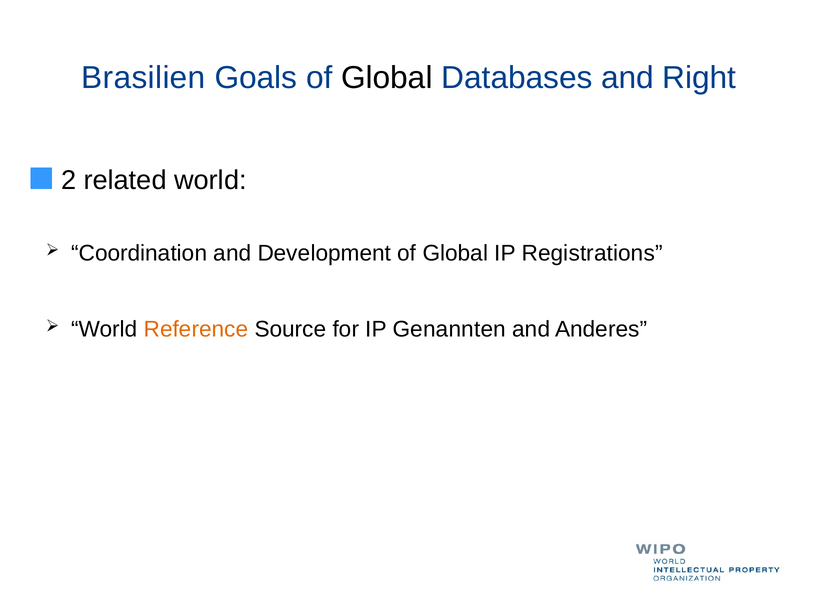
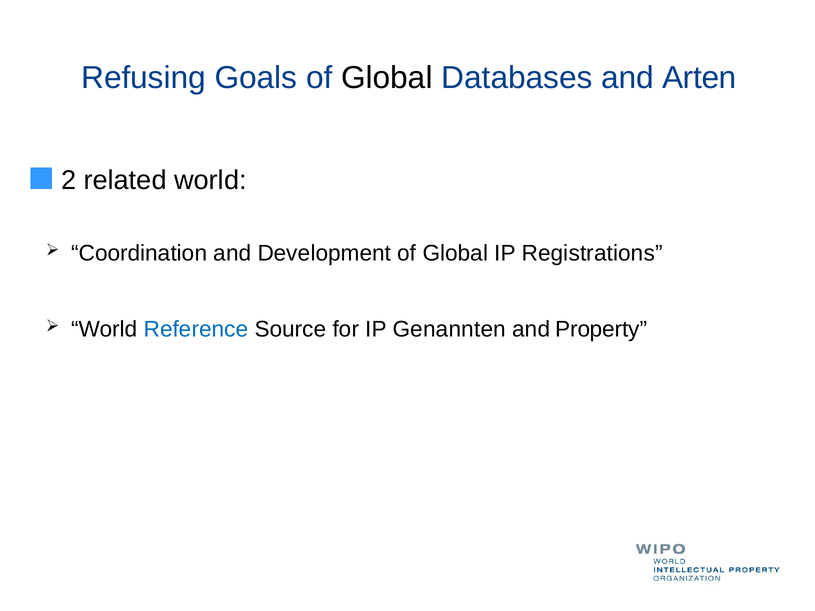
Brasilien: Brasilien -> Refusing (144, 78)
Right: Right -> Arten (699, 78)
Reference colour: orange -> blue (196, 329)
Anderes: Anderes -> Property (601, 329)
